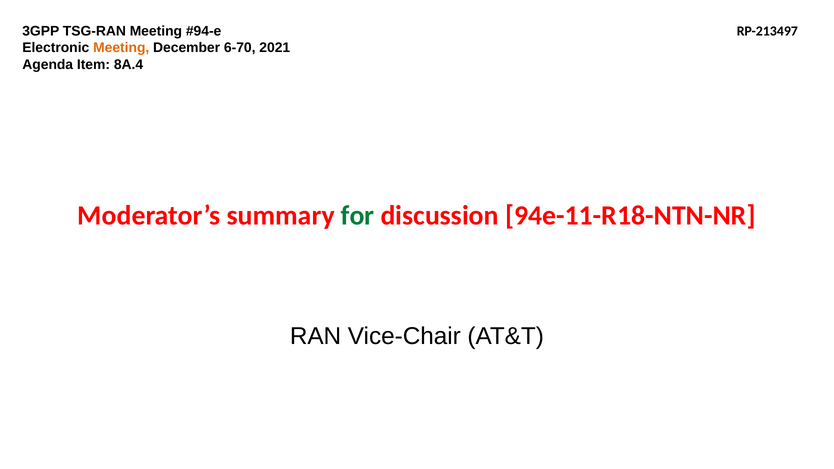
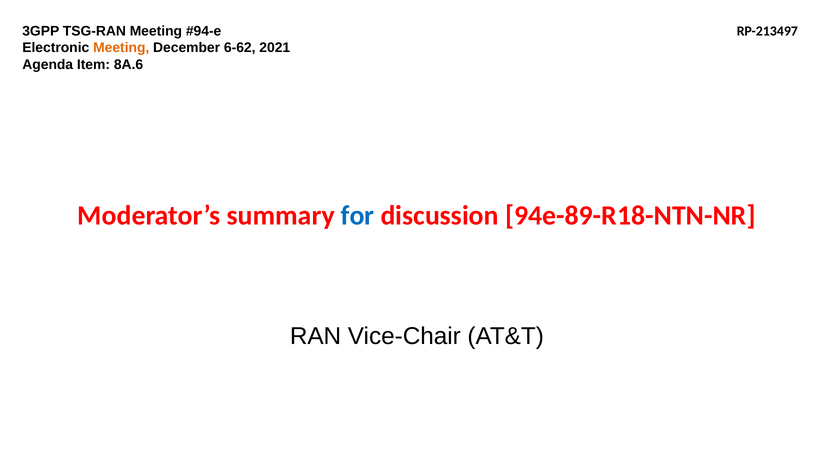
6-70: 6-70 -> 6-62 (240, 48)
8A.4: 8A.4 -> 8A.6 (129, 65)
for colour: green -> blue (358, 216)
94e-11-R18-NTN-NR: 94e-11-R18-NTN-NR -> 94e-89-R18-NTN-NR (630, 216)
